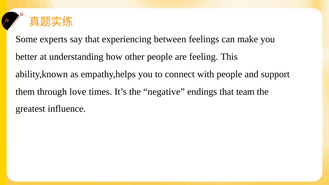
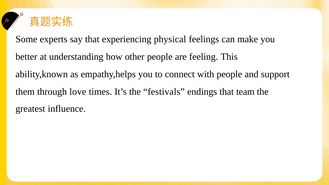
between: between -> physical (170, 39)
negative: negative -> festivals (164, 92)
